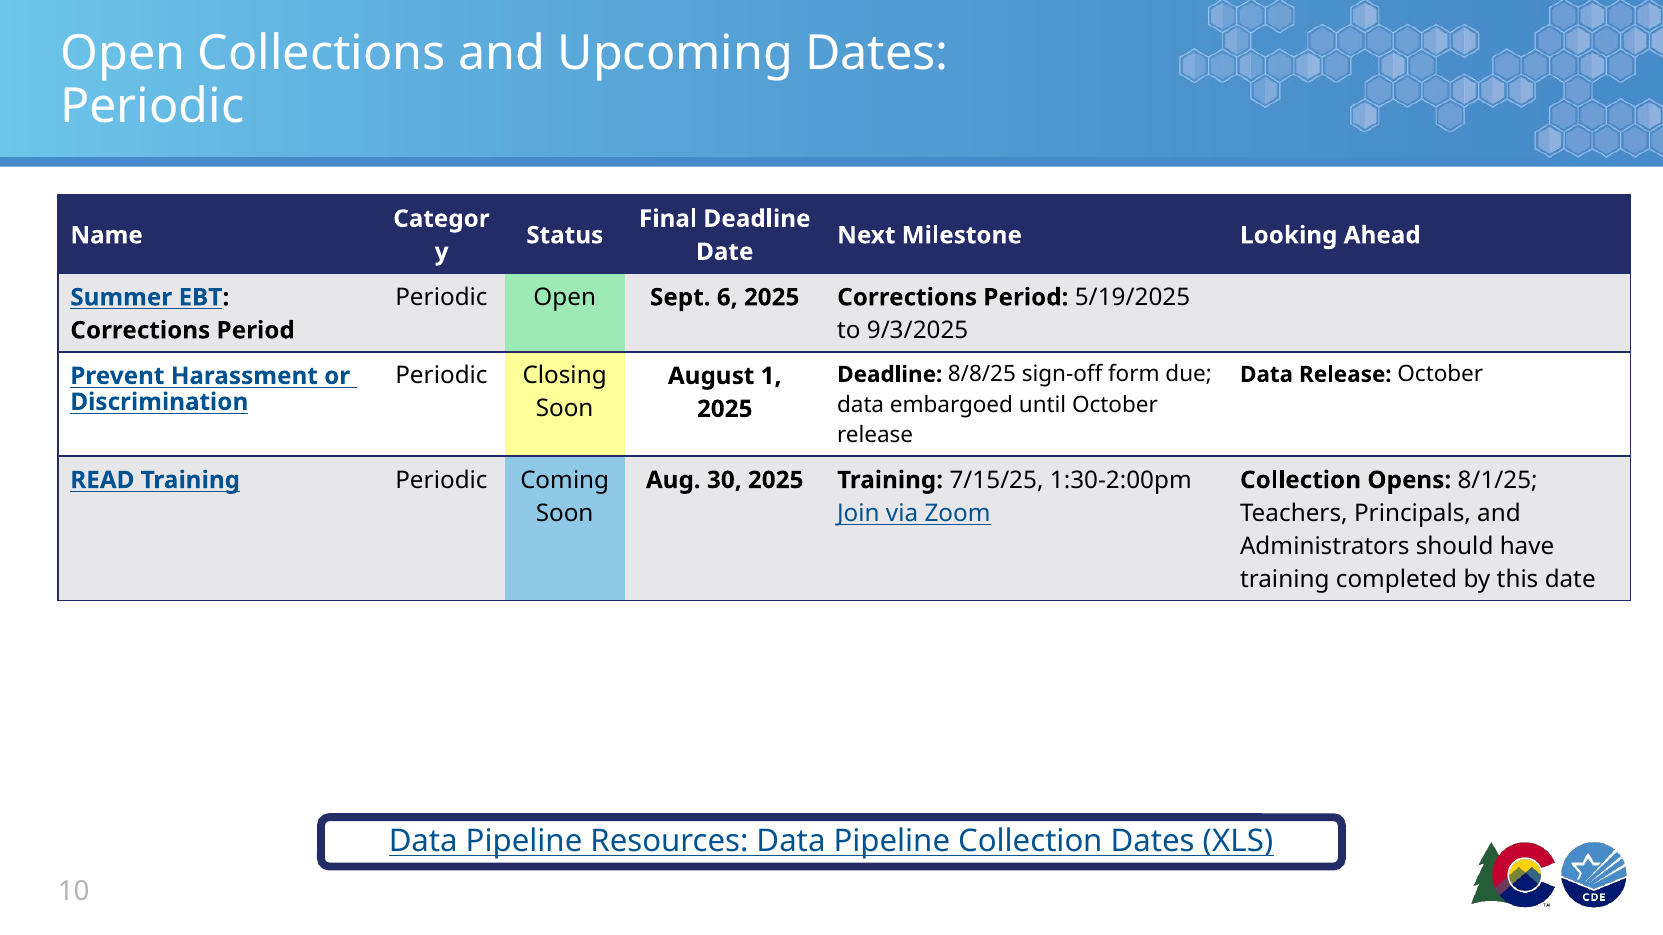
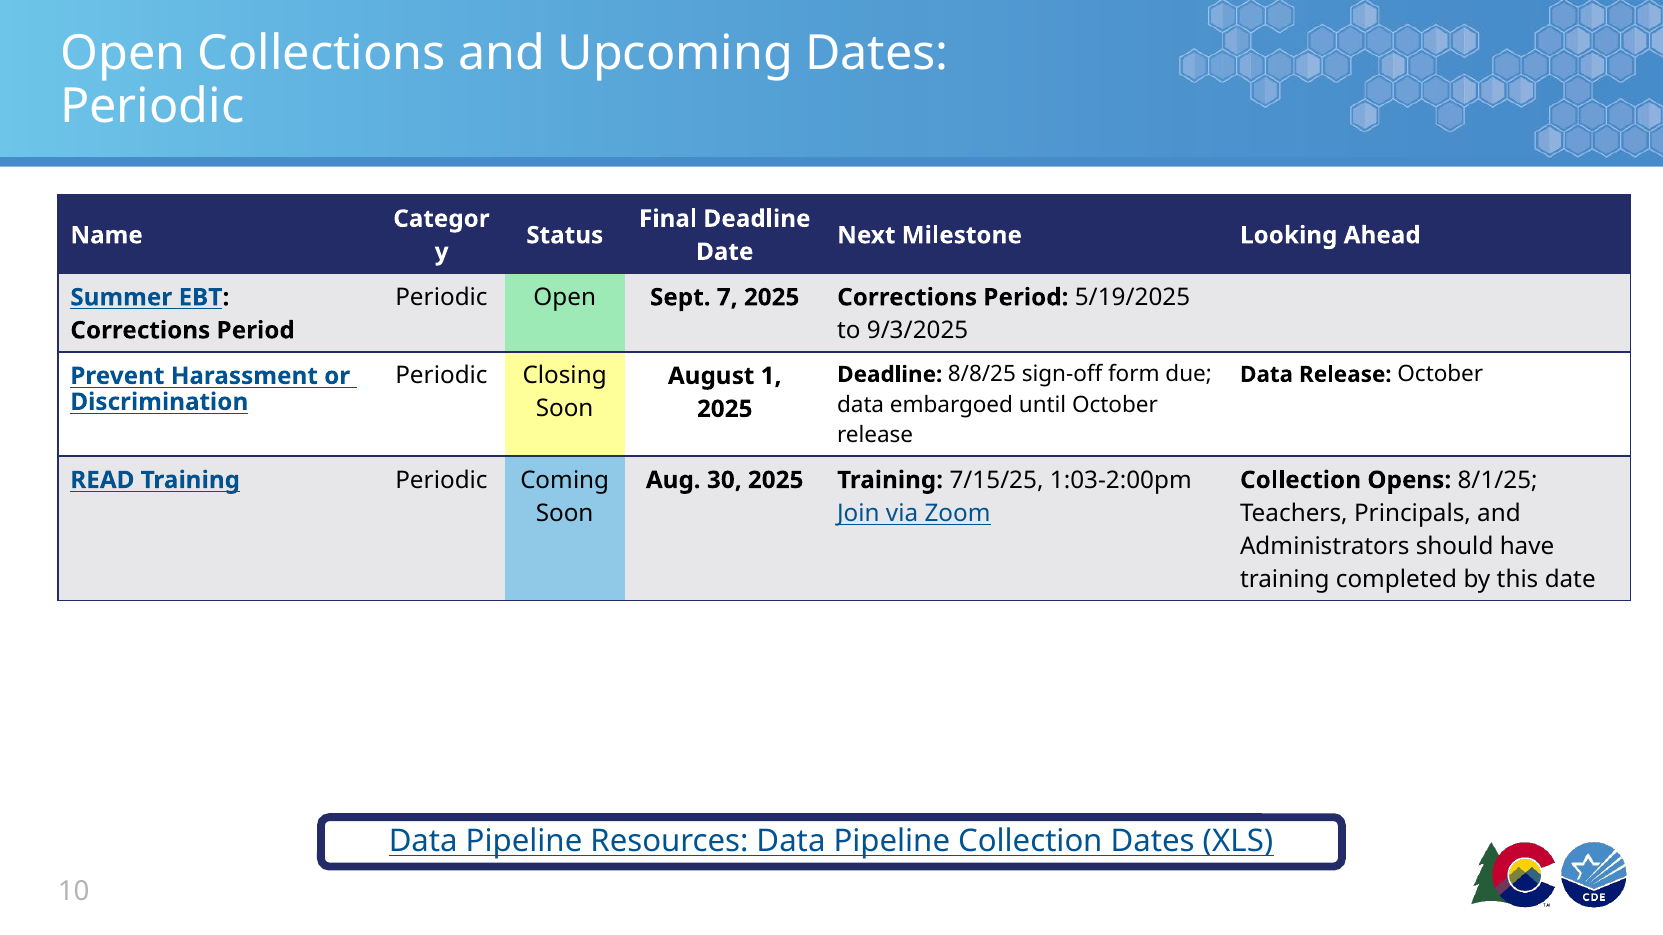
6: 6 -> 7 (727, 298)
1:30-2:00pm: 1:30-2:00pm -> 1:03-2:00pm (1121, 480)
